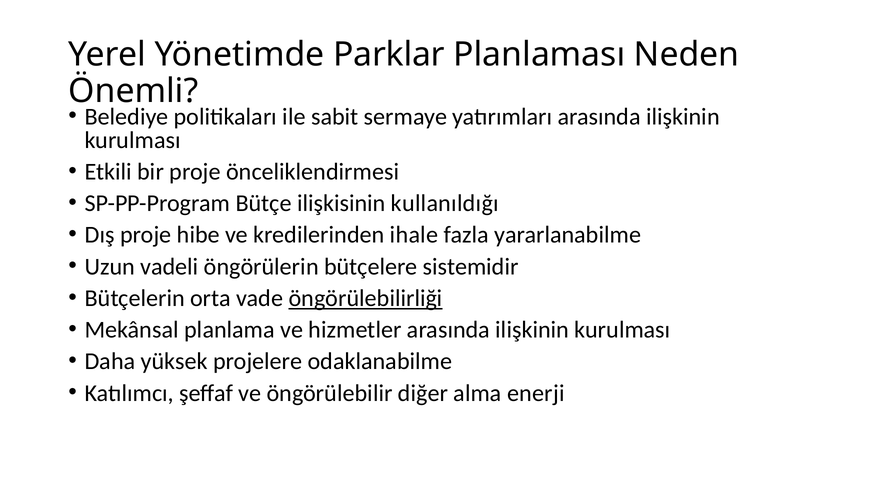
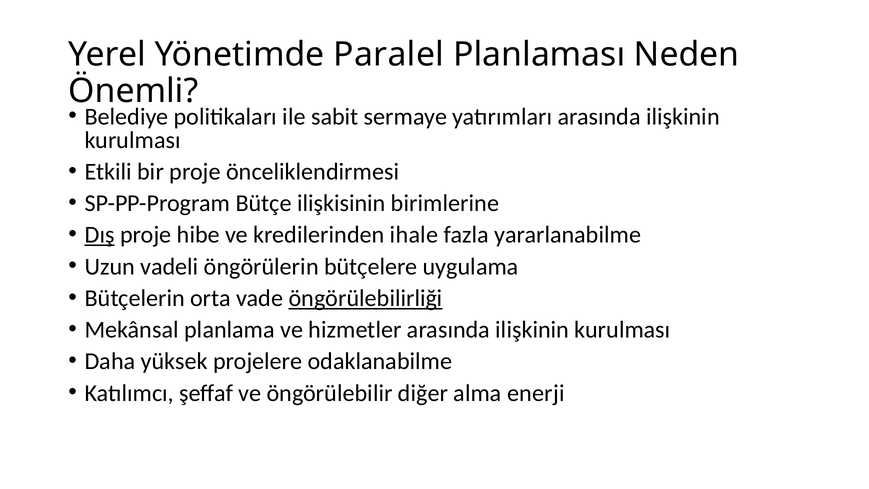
Parklar: Parklar -> Paralel (389, 55)
kullanıldığı: kullanıldığı -> birimlerine (445, 203)
Dış underline: none -> present (100, 235)
sistemidir: sistemidir -> uygulama (471, 266)
